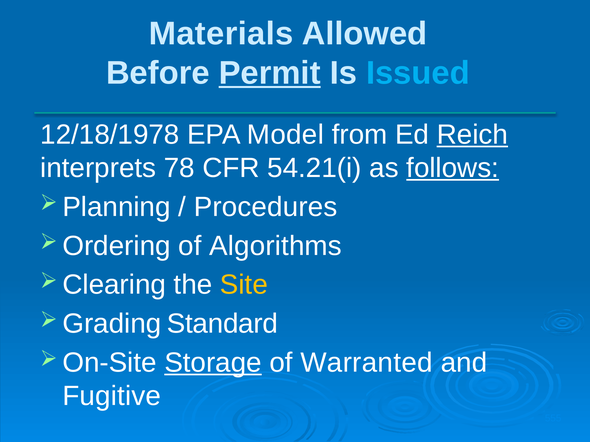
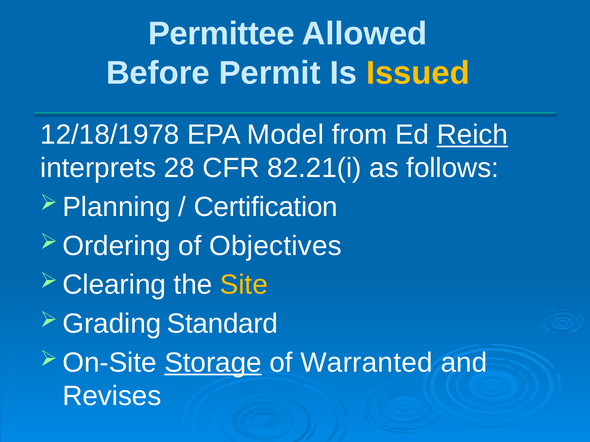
Materials: Materials -> Permittee (221, 34)
Permit underline: present -> none (270, 73)
Issued colour: light blue -> yellow (418, 73)
78: 78 -> 28 (179, 168)
54.21(i: 54.21(i -> 82.21(i (314, 168)
follows underline: present -> none (453, 168)
Procedures: Procedures -> Certification (266, 207)
Algorithms: Algorithms -> Objectives (275, 246)
Fugitive: Fugitive -> Revises (112, 397)
